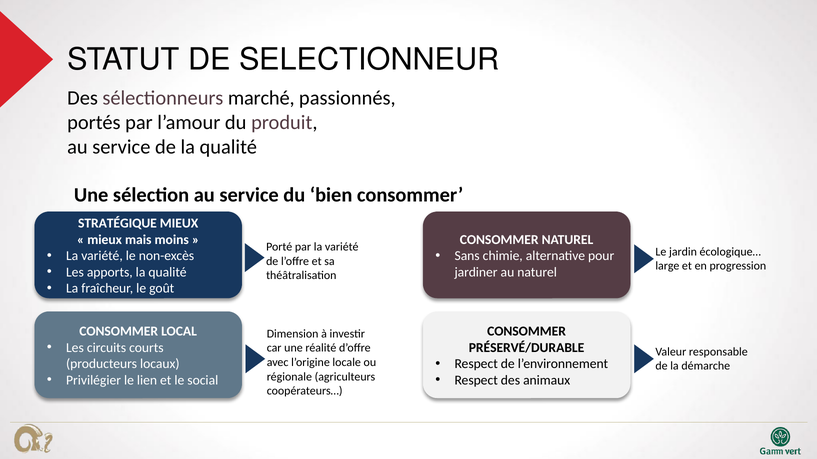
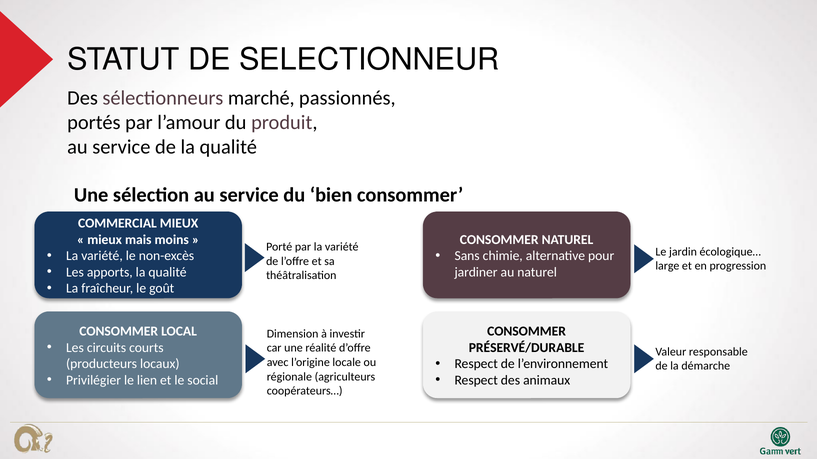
STRATÉGIQUE: STRATÉGIQUE -> COMMERCIAL (117, 223)
